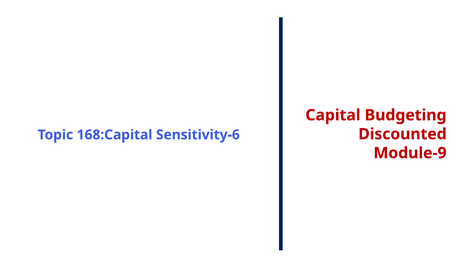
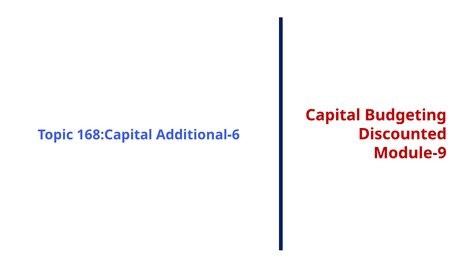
Sensitivity-6: Sensitivity-6 -> Additional-6 (198, 135)
